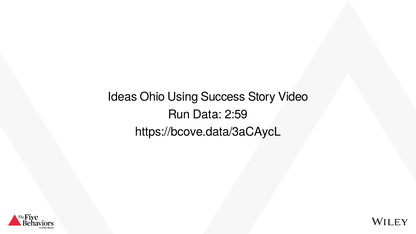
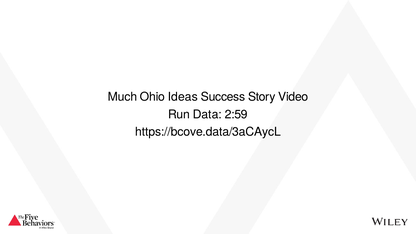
Ideas: Ideas -> Much (122, 97)
Using: Using -> Ideas (183, 97)
